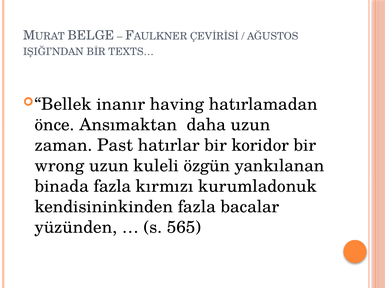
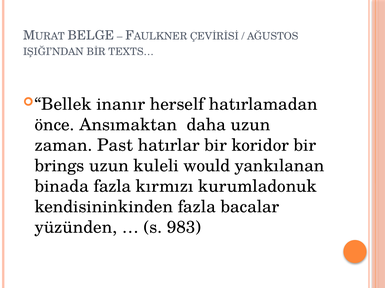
having: having -> herself (177, 105)
wrong: wrong -> brings (60, 166)
özgün: özgün -> would (207, 166)
565: 565 -> 983 (184, 228)
